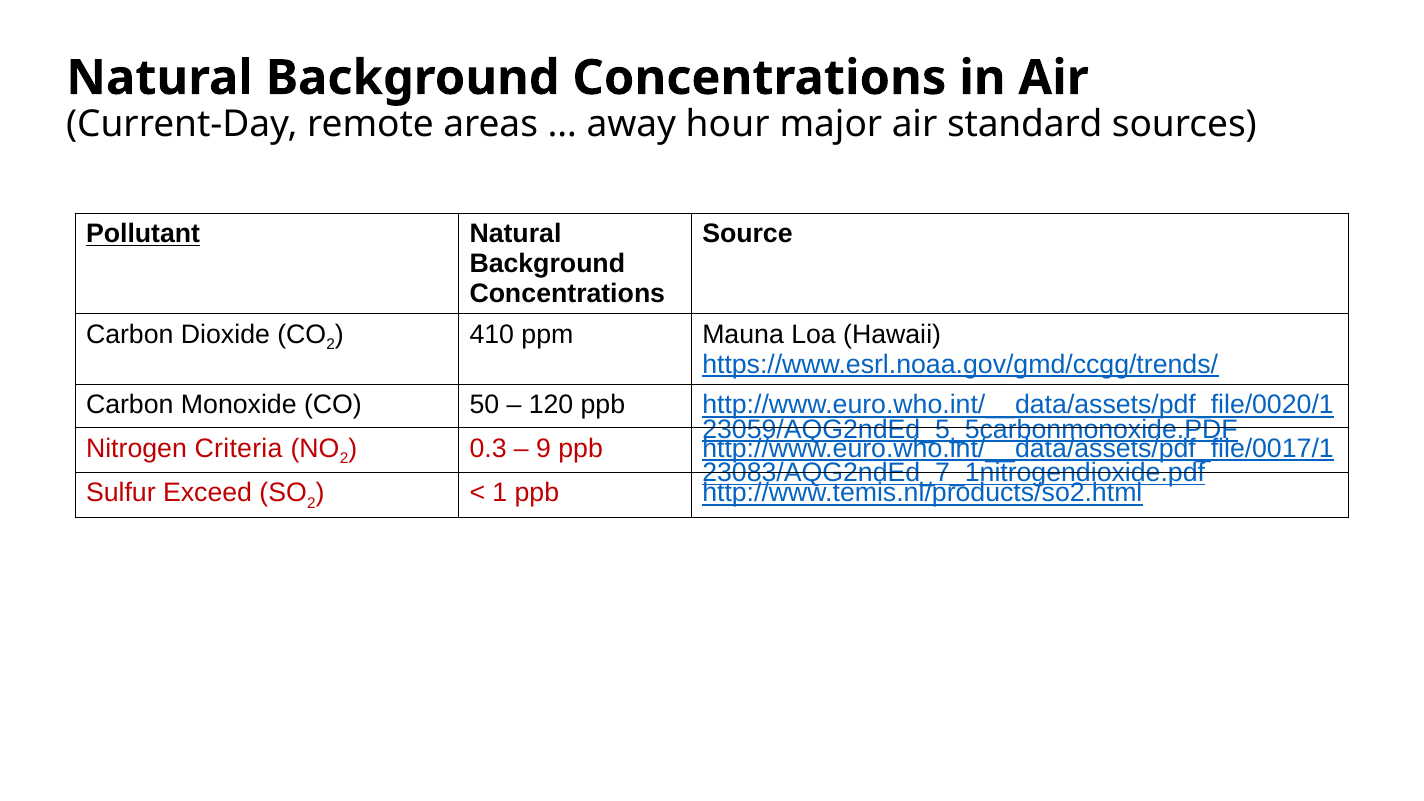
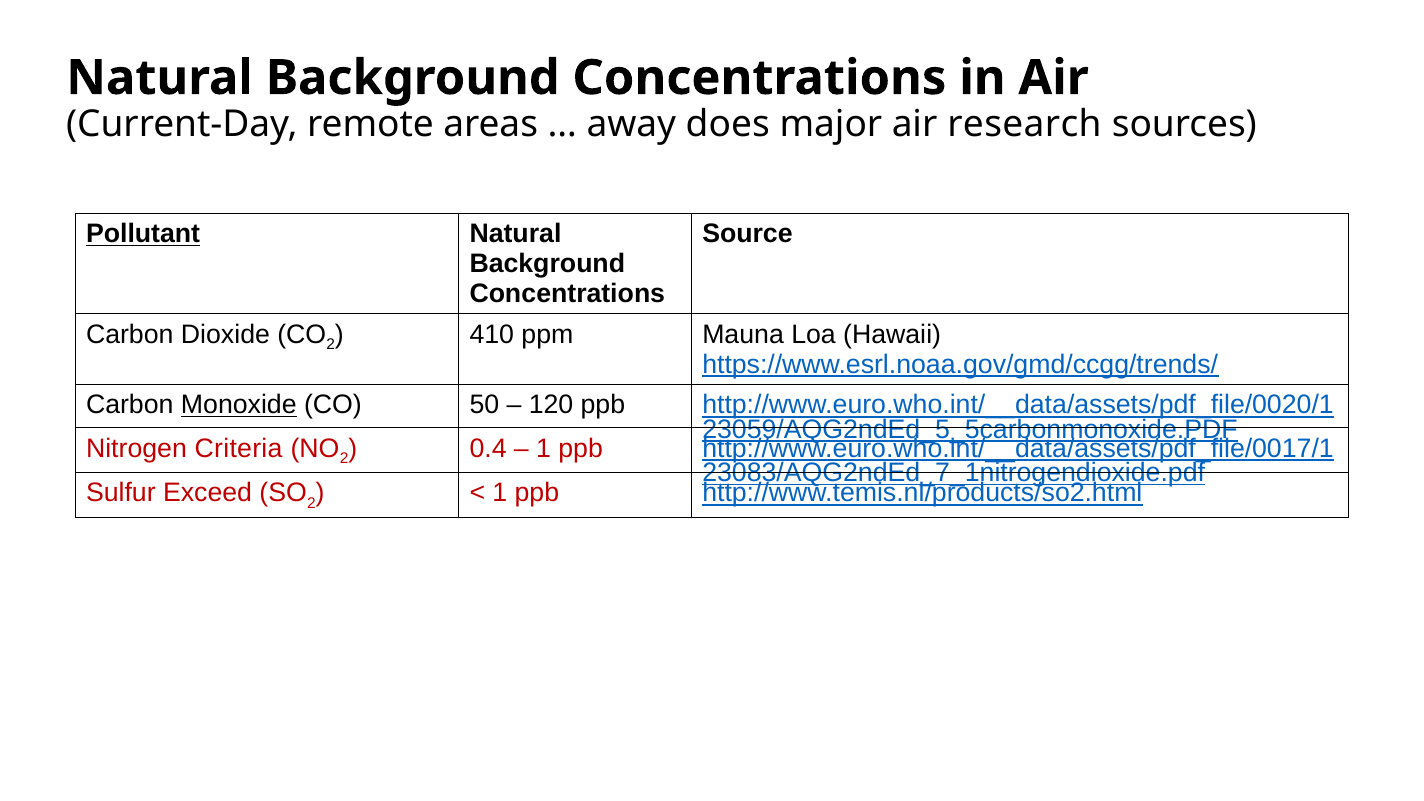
hour: hour -> does (728, 124)
standard: standard -> research (1024, 124)
Monoxide underline: none -> present (239, 405)
0.3: 0.3 -> 0.4 (488, 448)
9: 9 -> 1 (544, 448)
